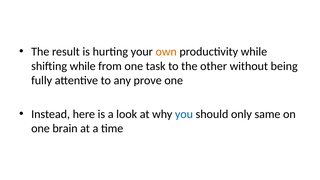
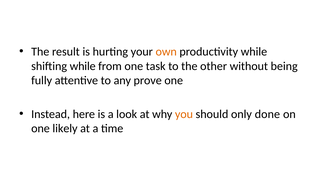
you colour: blue -> orange (184, 114)
same: same -> done (267, 114)
brain: brain -> likely (65, 129)
